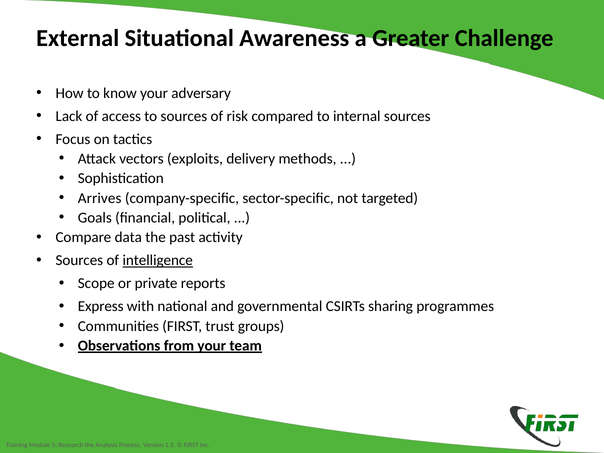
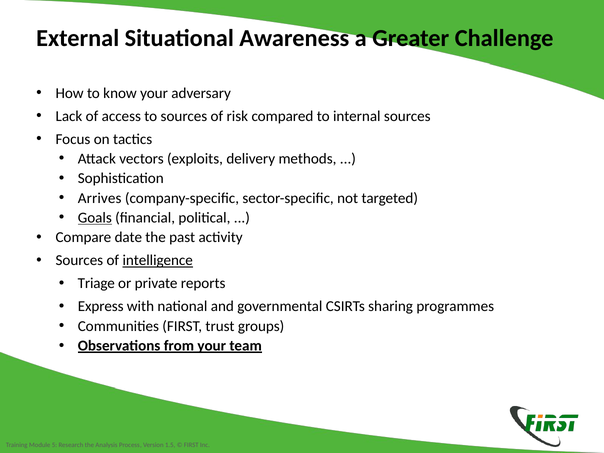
Goals underline: none -> present (95, 218)
data: data -> date (128, 237)
Scope: Scope -> Triage (96, 283)
